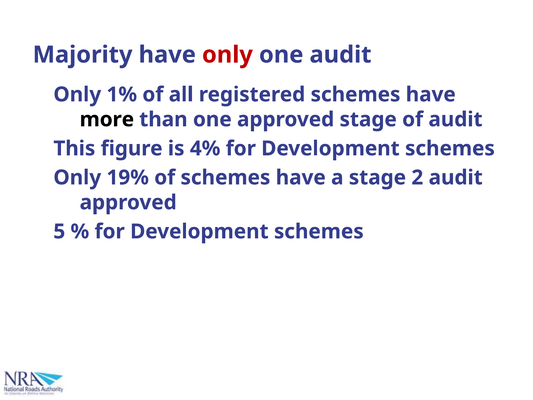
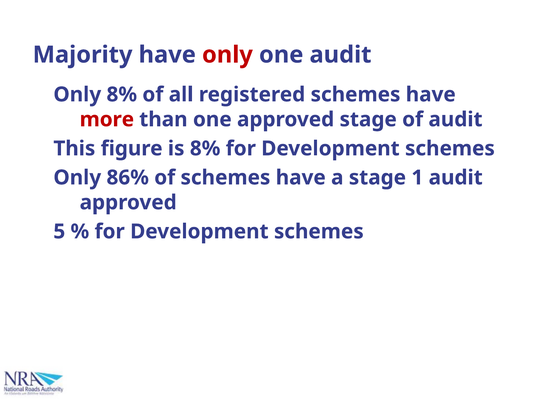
Only 1%: 1% -> 8% (122, 94)
more colour: black -> red (107, 119)
is 4%: 4% -> 8% (205, 148)
19%: 19% -> 86% (128, 177)
2: 2 -> 1 (417, 177)
